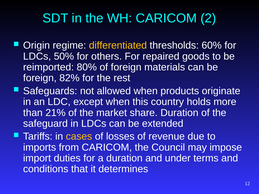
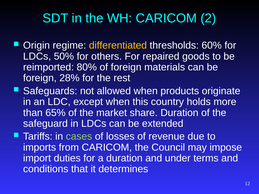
82%: 82% -> 28% (69, 78)
21%: 21% -> 65% (56, 113)
cases colour: yellow -> light green (79, 137)
